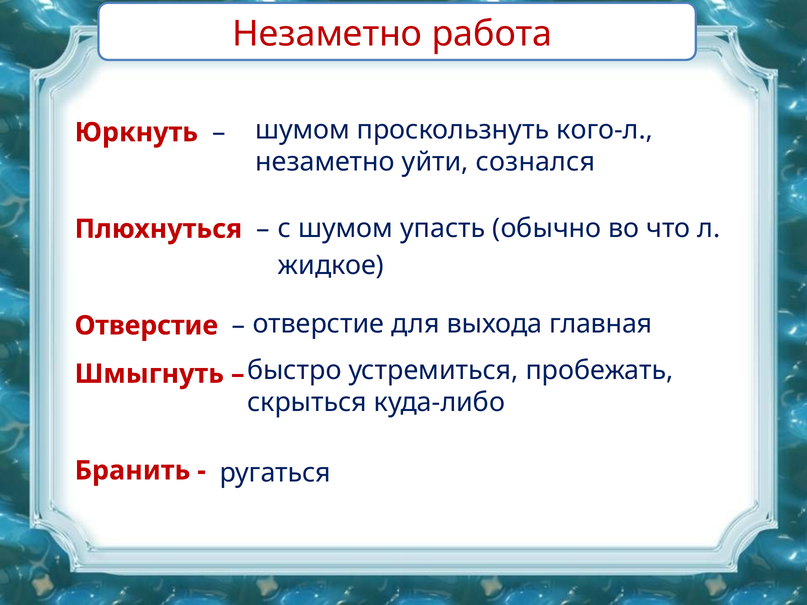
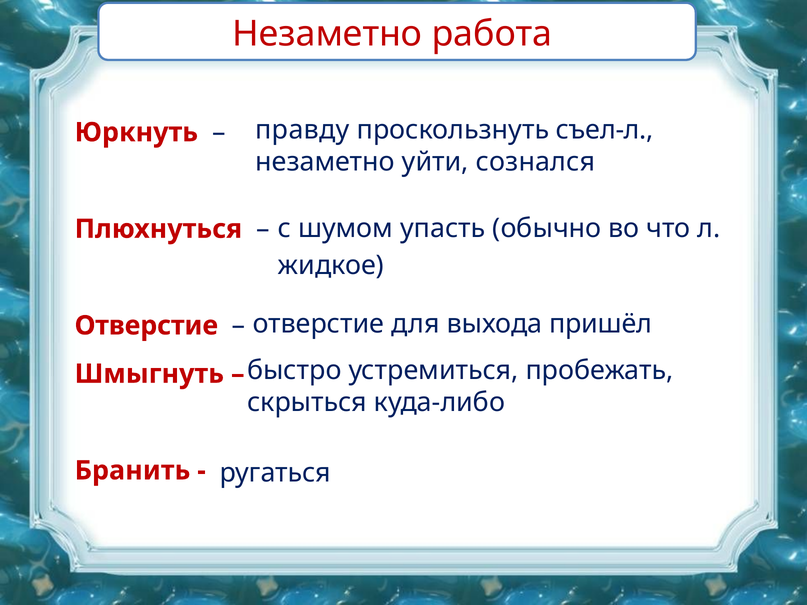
шумом: шумом -> правду (302, 130)
кого-л: кого-л -> съел-л (605, 130)
главная: главная -> пришёл (601, 324)
